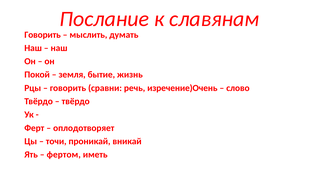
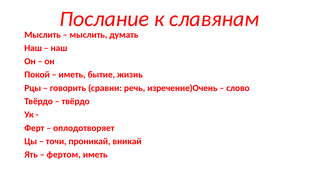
Говорить: Говорить -> Мыслить (43, 35)
земля: земля -> иметь (72, 75)
